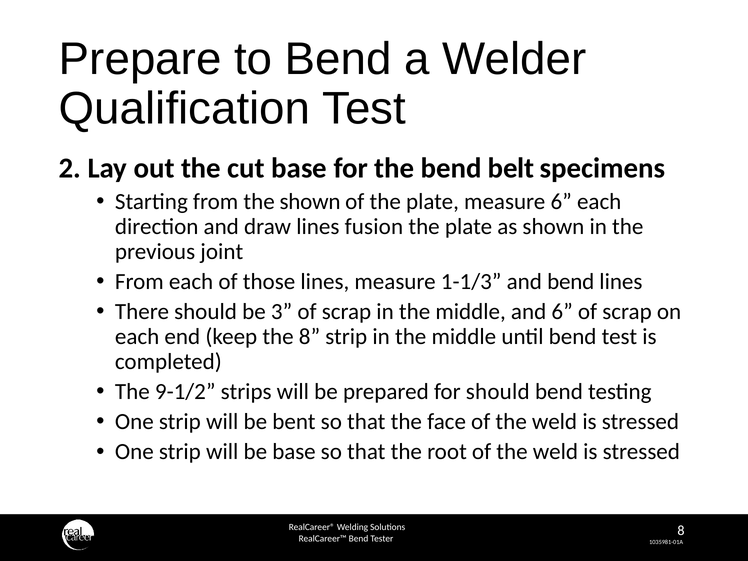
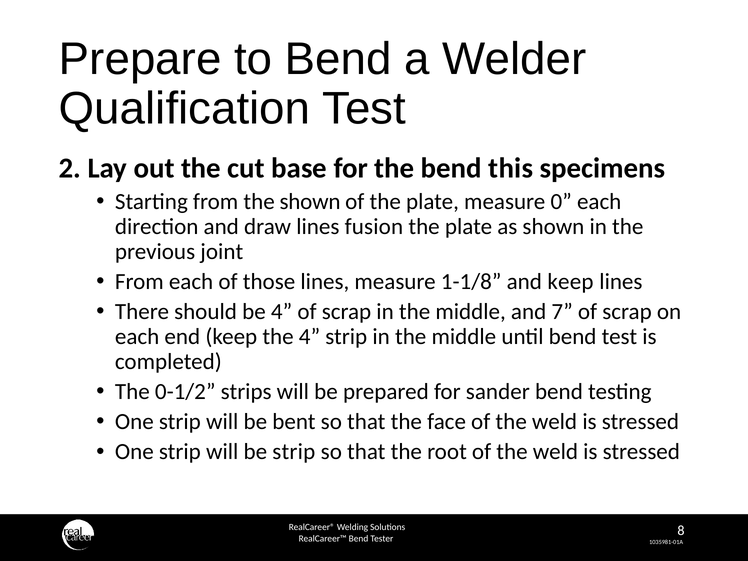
belt: belt -> this (511, 168)
measure 6: 6 -> 0 (561, 202)
1-1/3: 1-1/3 -> 1-1/8 (471, 282)
and bend: bend -> keep (571, 282)
be 3: 3 -> 4 (282, 312)
and 6: 6 -> 7 (562, 312)
the 8: 8 -> 4 (310, 337)
9-1/2: 9-1/2 -> 0-1/2 (185, 392)
for should: should -> sander (498, 392)
be base: base -> strip (294, 452)
